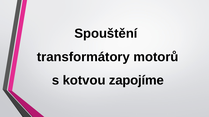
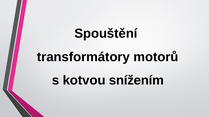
zapojíme: zapojíme -> snížením (136, 81)
